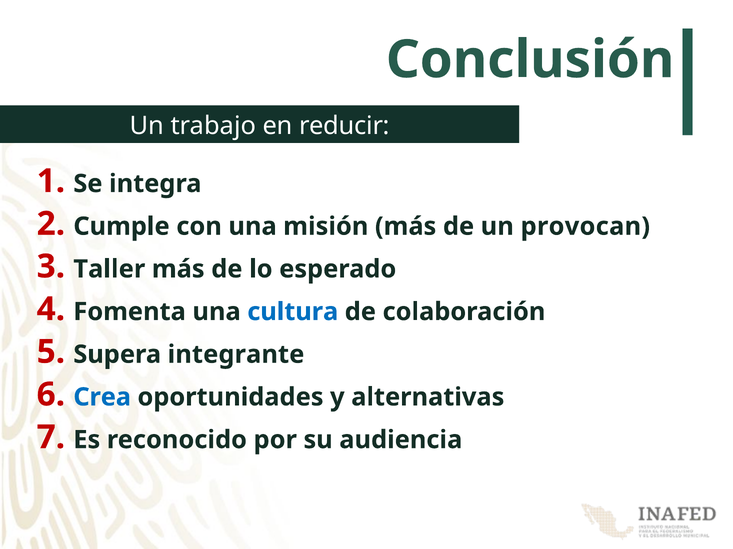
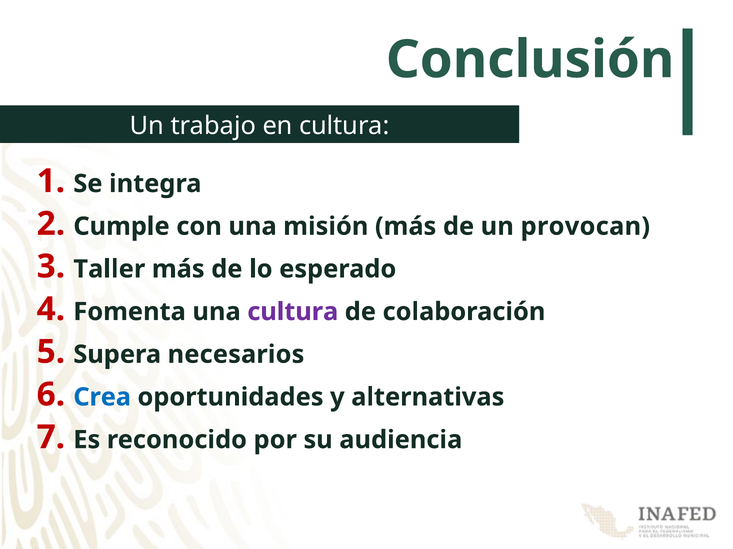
en reducir: reducir -> cultura (344, 126)
cultura colour: blue -> purple (293, 312)
integrante: integrante -> necesarios (236, 355)
